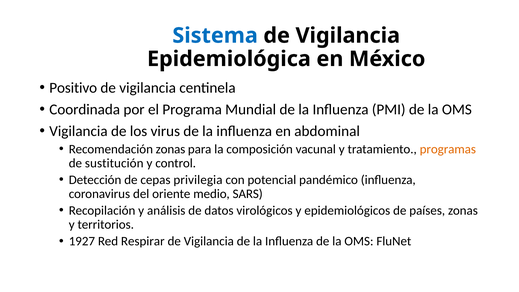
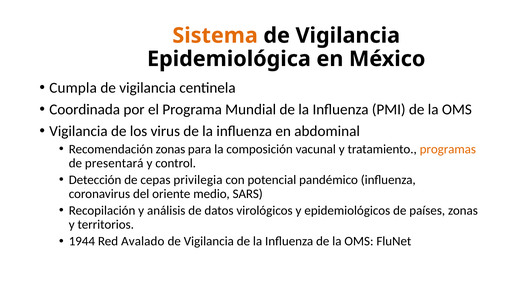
Sistema colour: blue -> orange (215, 36)
Positivo: Positivo -> Cumpla (73, 88)
sustitución: sustitución -> presentará (114, 163)
1927: 1927 -> 1944 (82, 241)
Respirar: Respirar -> Avalado (143, 241)
